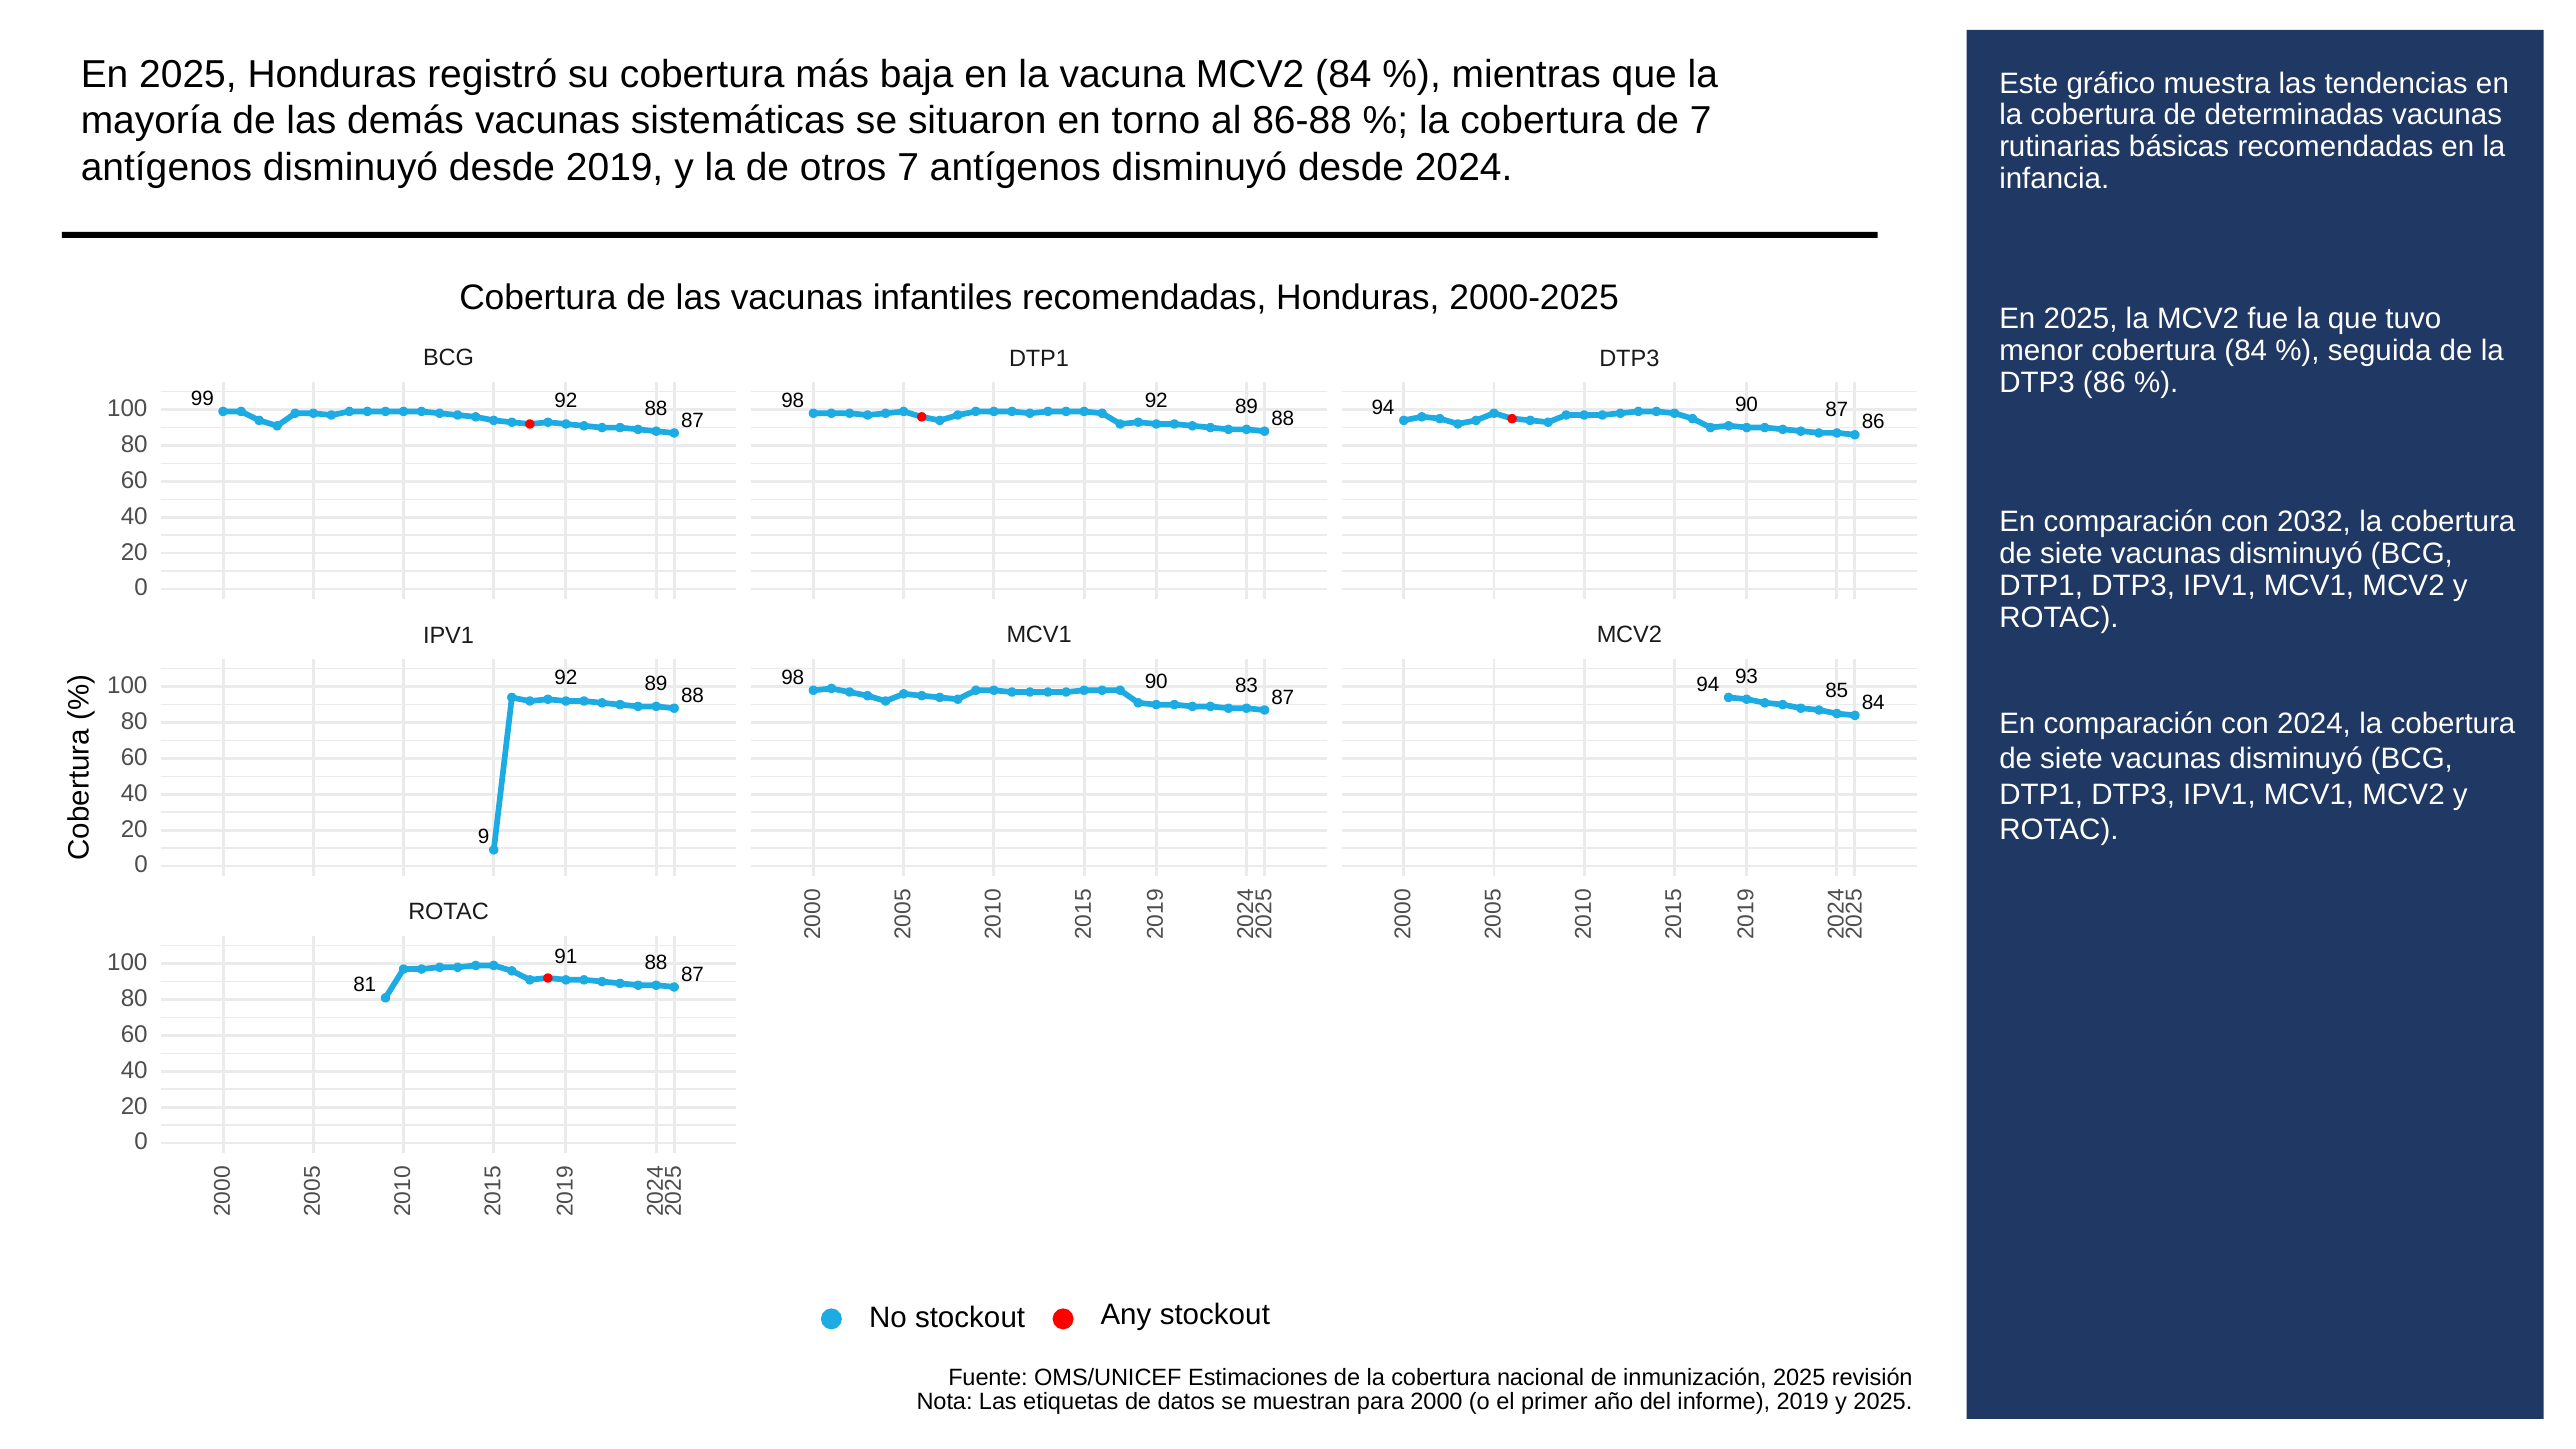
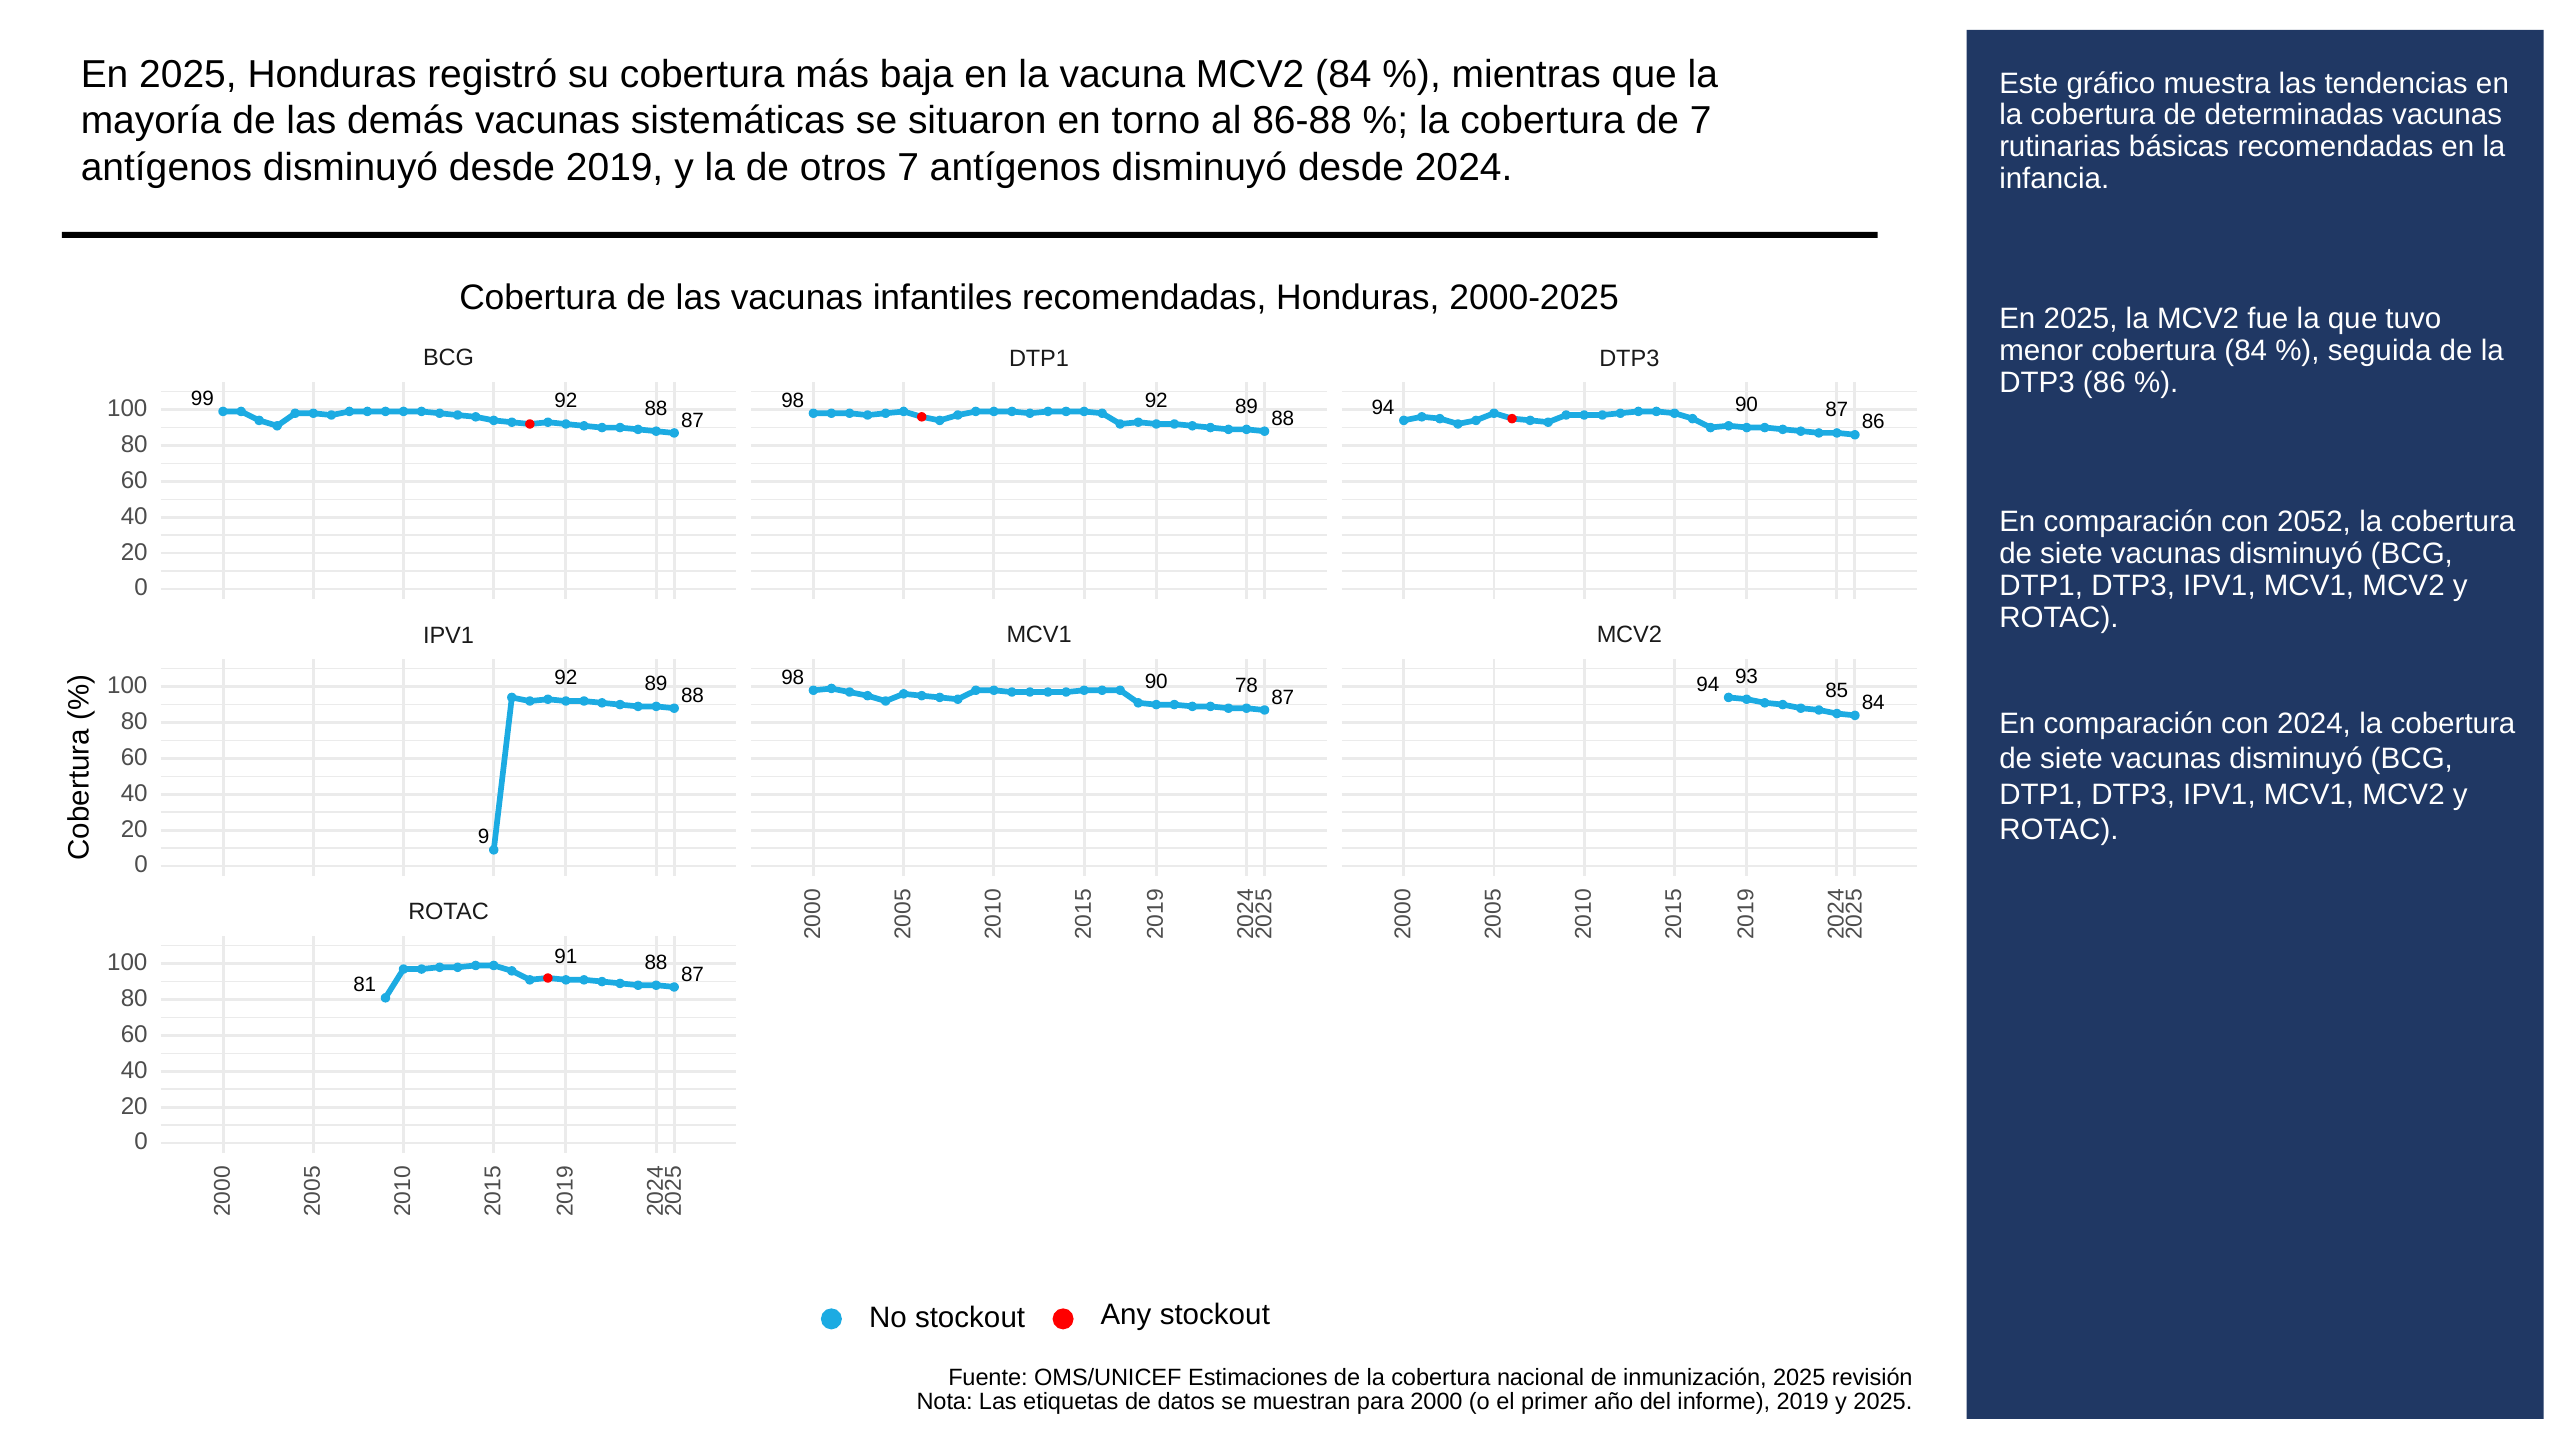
2032: 2032 -> 2052 (2314, 522)
83: 83 -> 78 (1247, 685)
